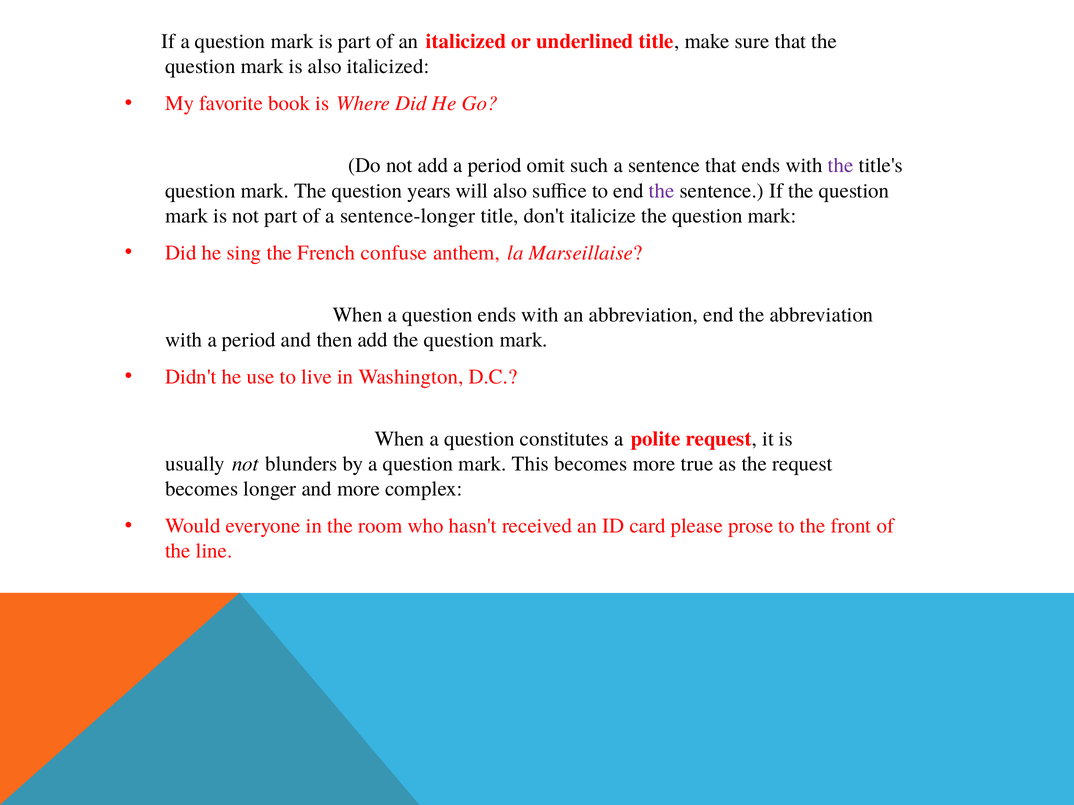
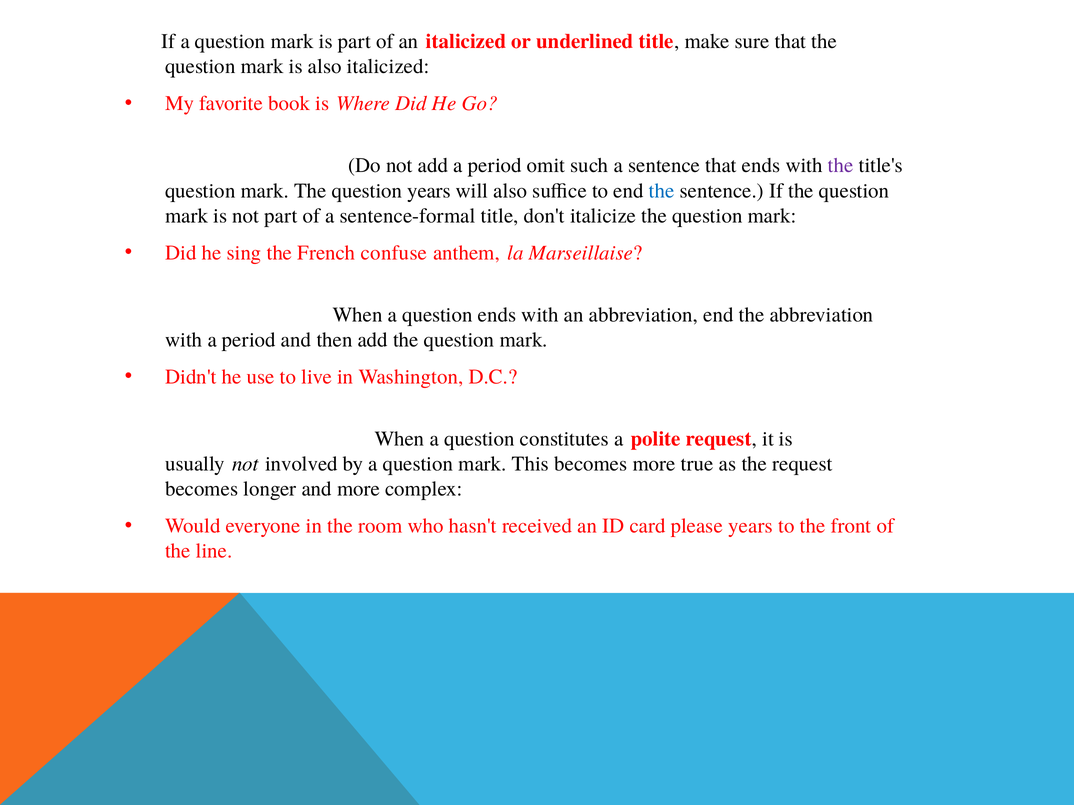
the colour: purple -> blue (662, 191)
sentence-longer: sentence-longer -> sentence-formal (408, 216)
blunders: blunders -> involved (301, 464)
please prose: prose -> years (751, 526)
